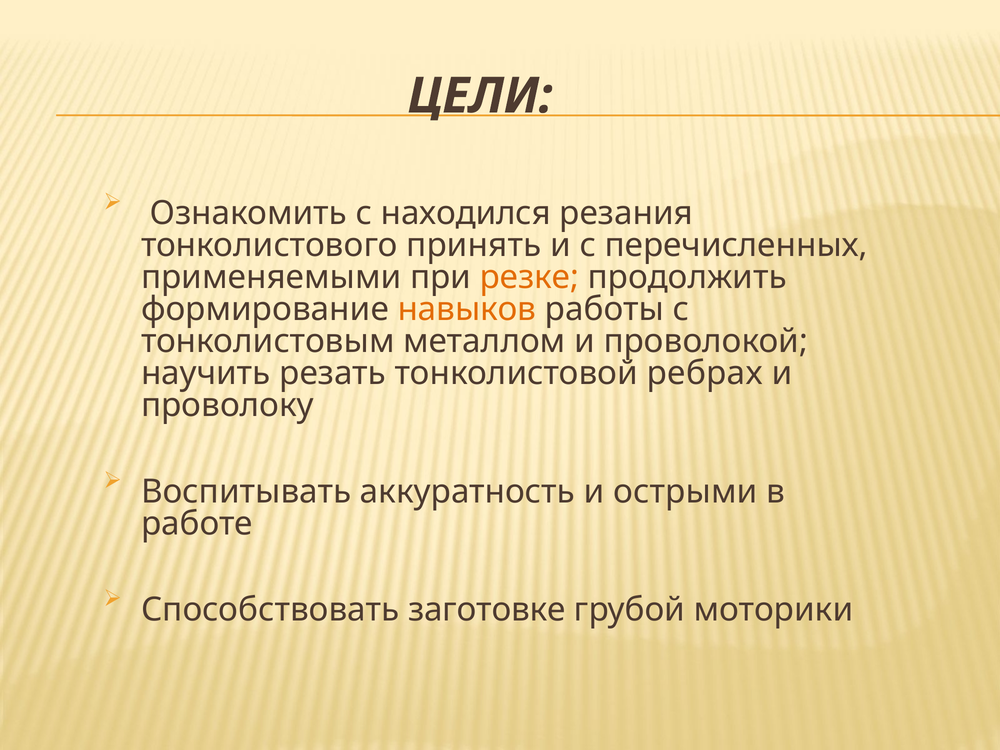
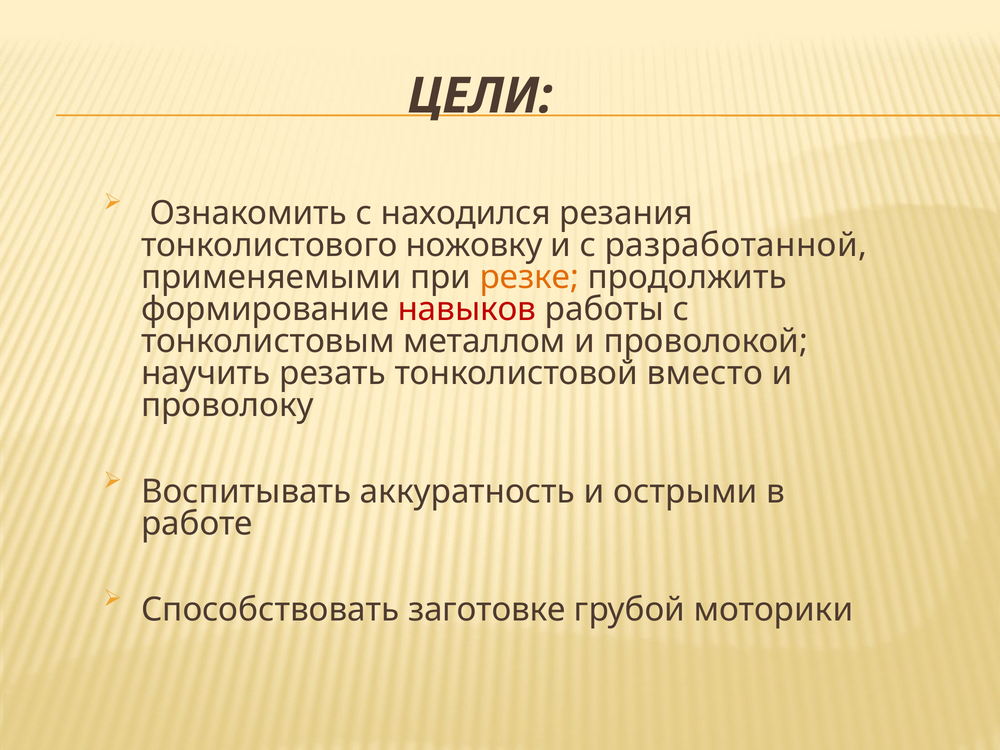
принять: принять -> ножовку (474, 245)
перечисленных: перечисленных -> разработанной (736, 245)
навыков colour: orange -> red (467, 309)
ребрах: ребрах -> вместо (705, 373)
